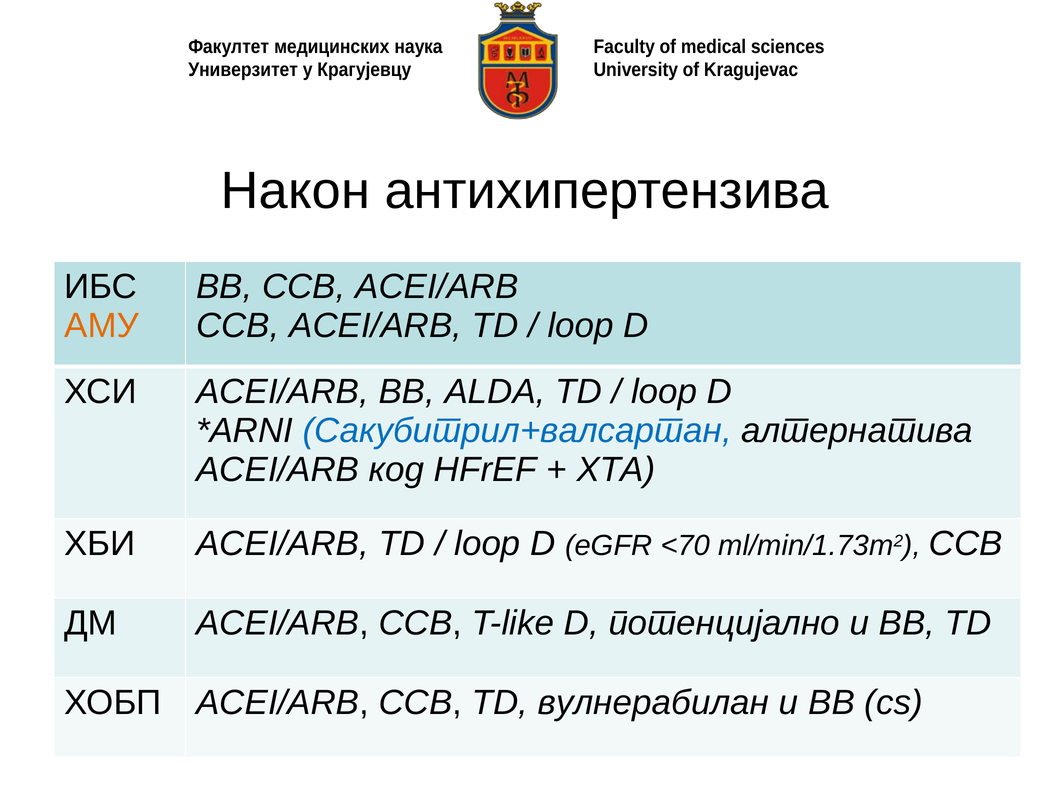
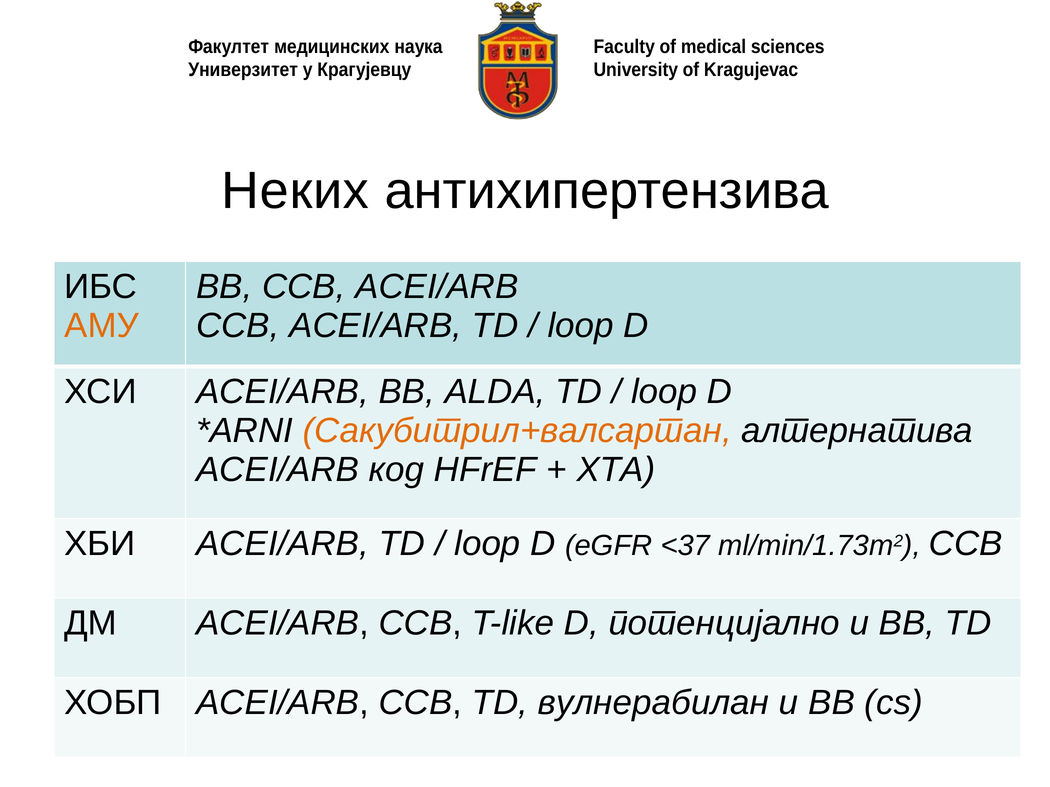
Након: Након -> Неких (295, 191)
Сакубитрил+валсартан colour: blue -> orange (517, 431)
<70: <70 -> <37 (685, 546)
